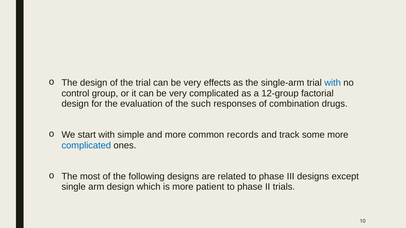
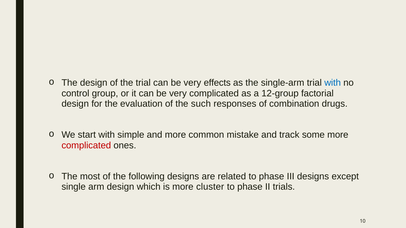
records: records -> mistake (243, 135)
complicated colour: blue -> red (86, 146)
patient: patient -> cluster (210, 187)
